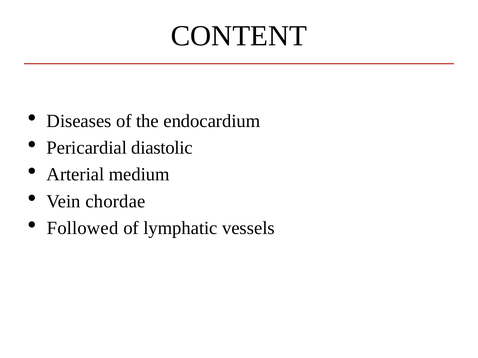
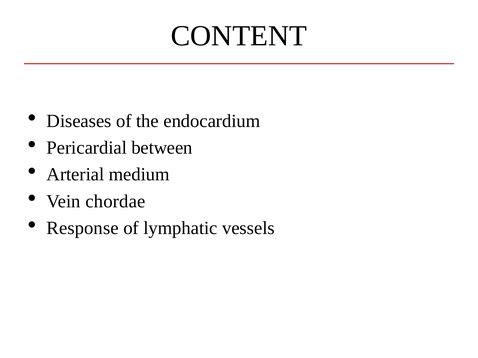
diastolic: diastolic -> between (162, 148)
Followed: Followed -> Response (83, 228)
